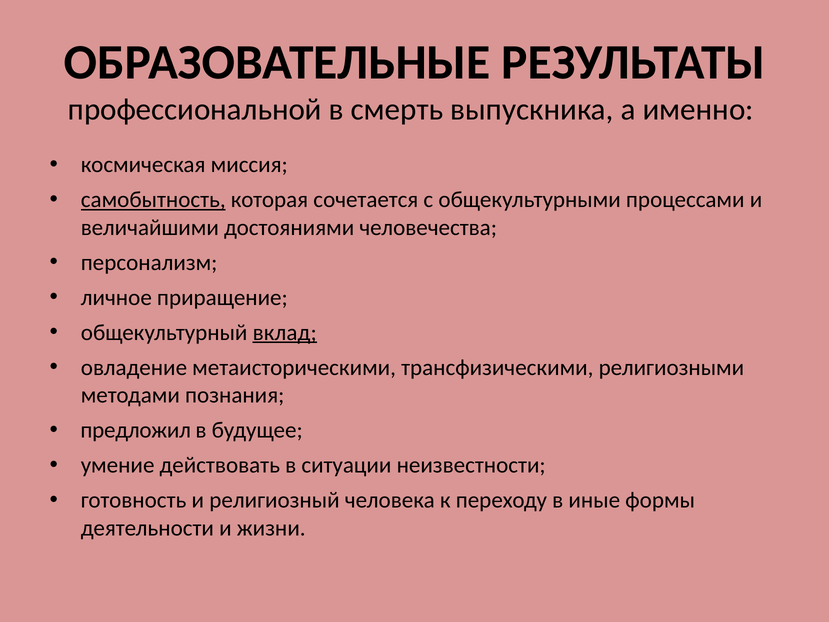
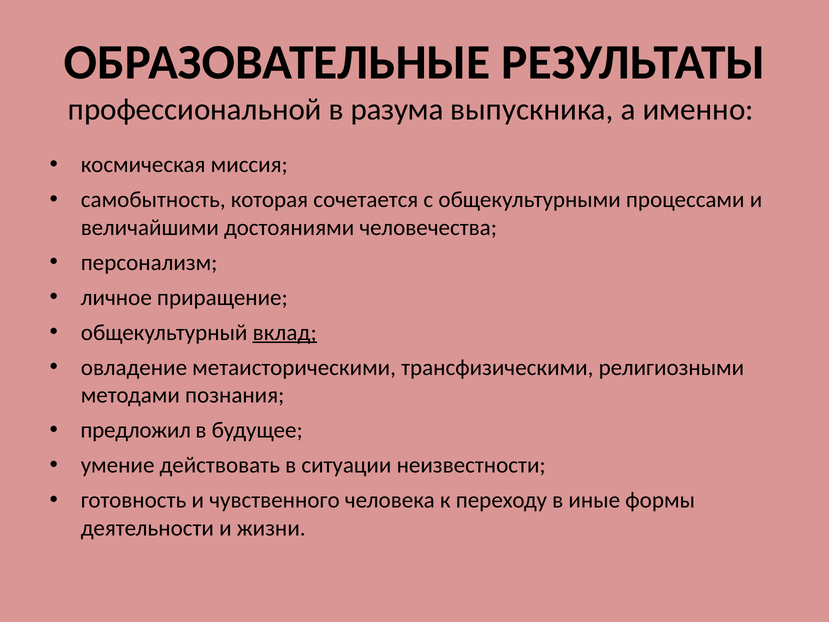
смерть: смерть -> разума (397, 109)
самобытность underline: present -> none (153, 200)
религиозный: религиозный -> чувственного (274, 500)
